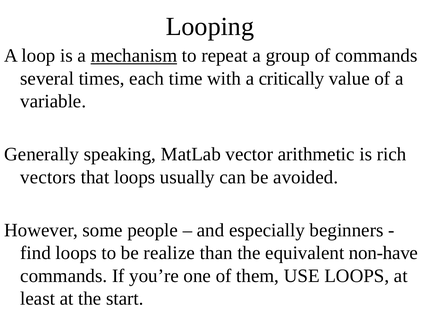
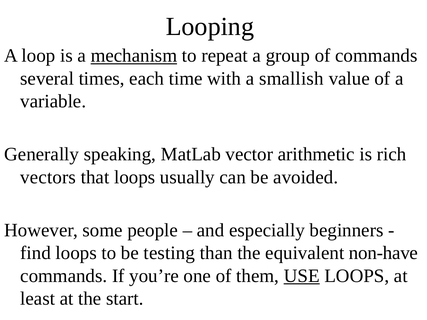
critically: critically -> smallish (291, 79)
realize: realize -> testing (169, 253)
USE underline: none -> present (302, 276)
